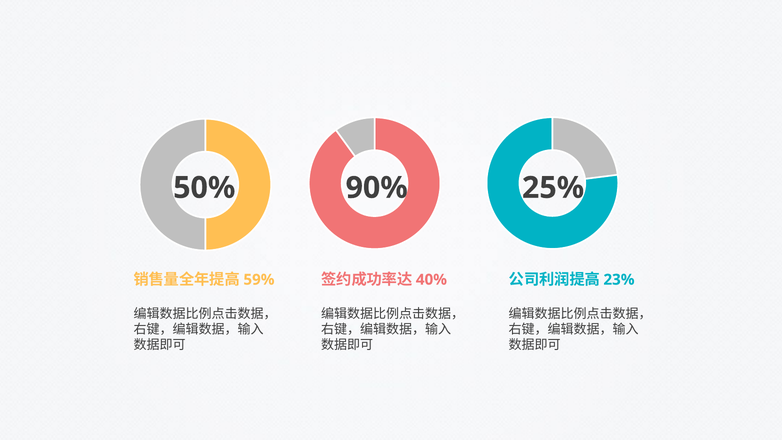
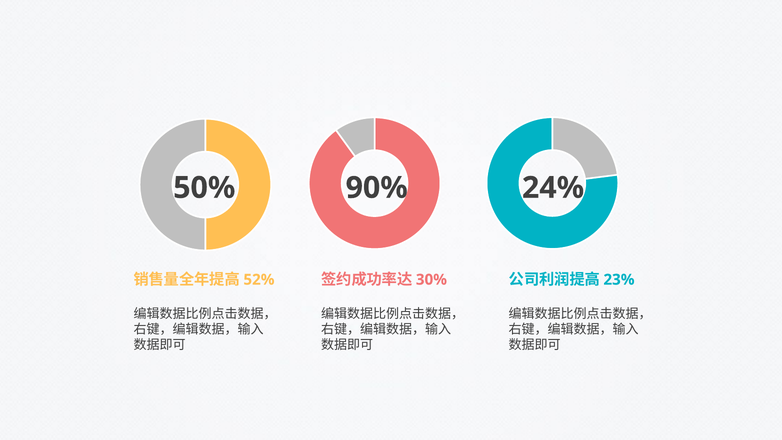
25%: 25% -> 24% (553, 188)
59%: 59% -> 52% (259, 280)
40%: 40% -> 30% (431, 280)
